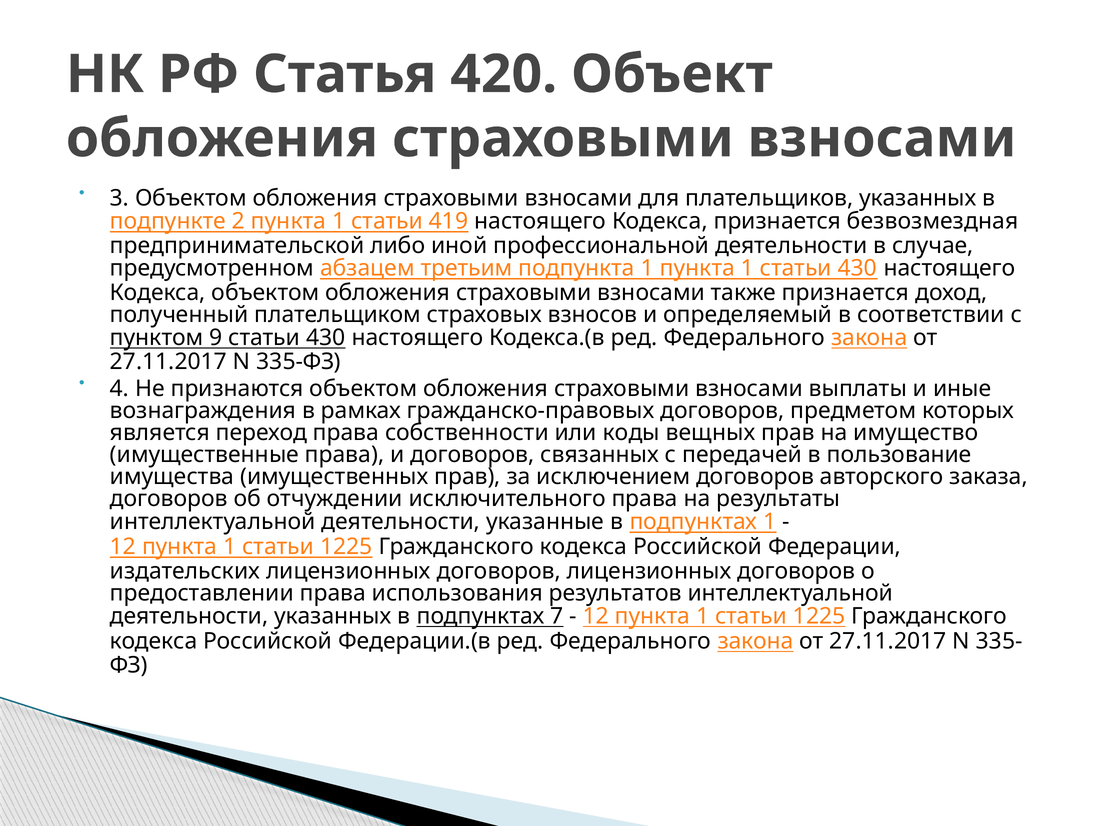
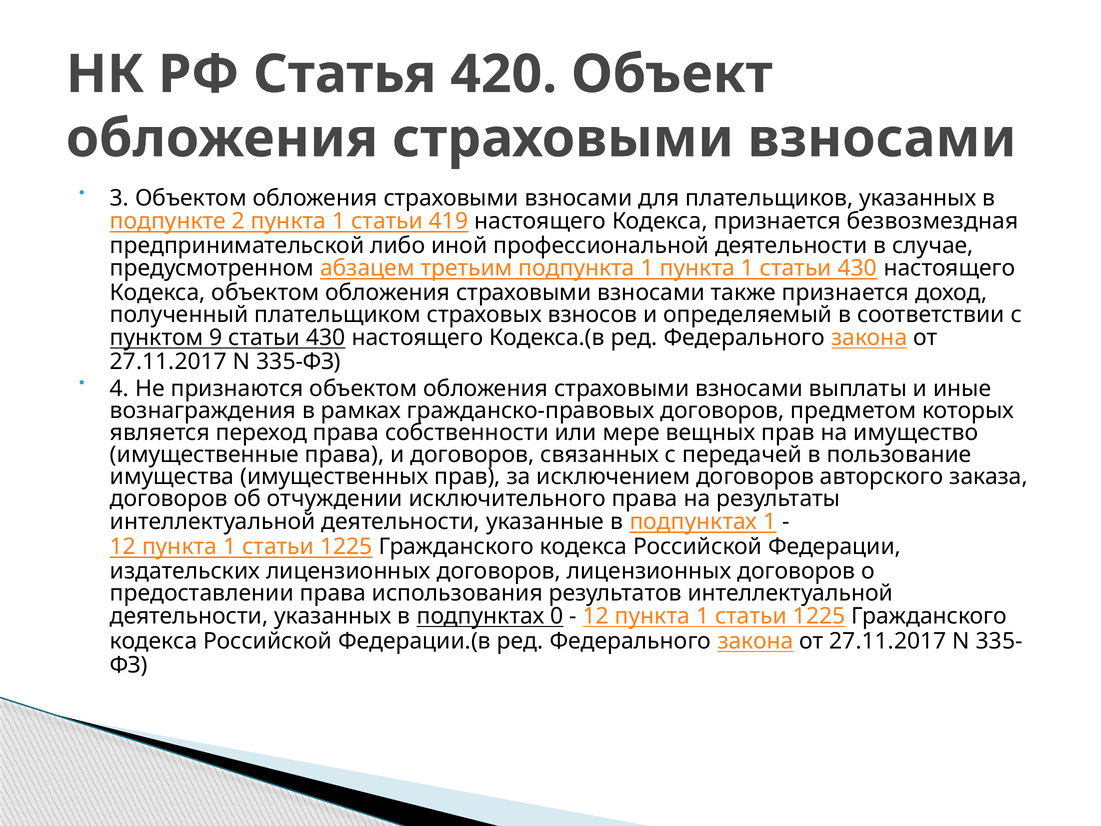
коды: коды -> мере (631, 433)
7: 7 -> 0 (557, 616)
